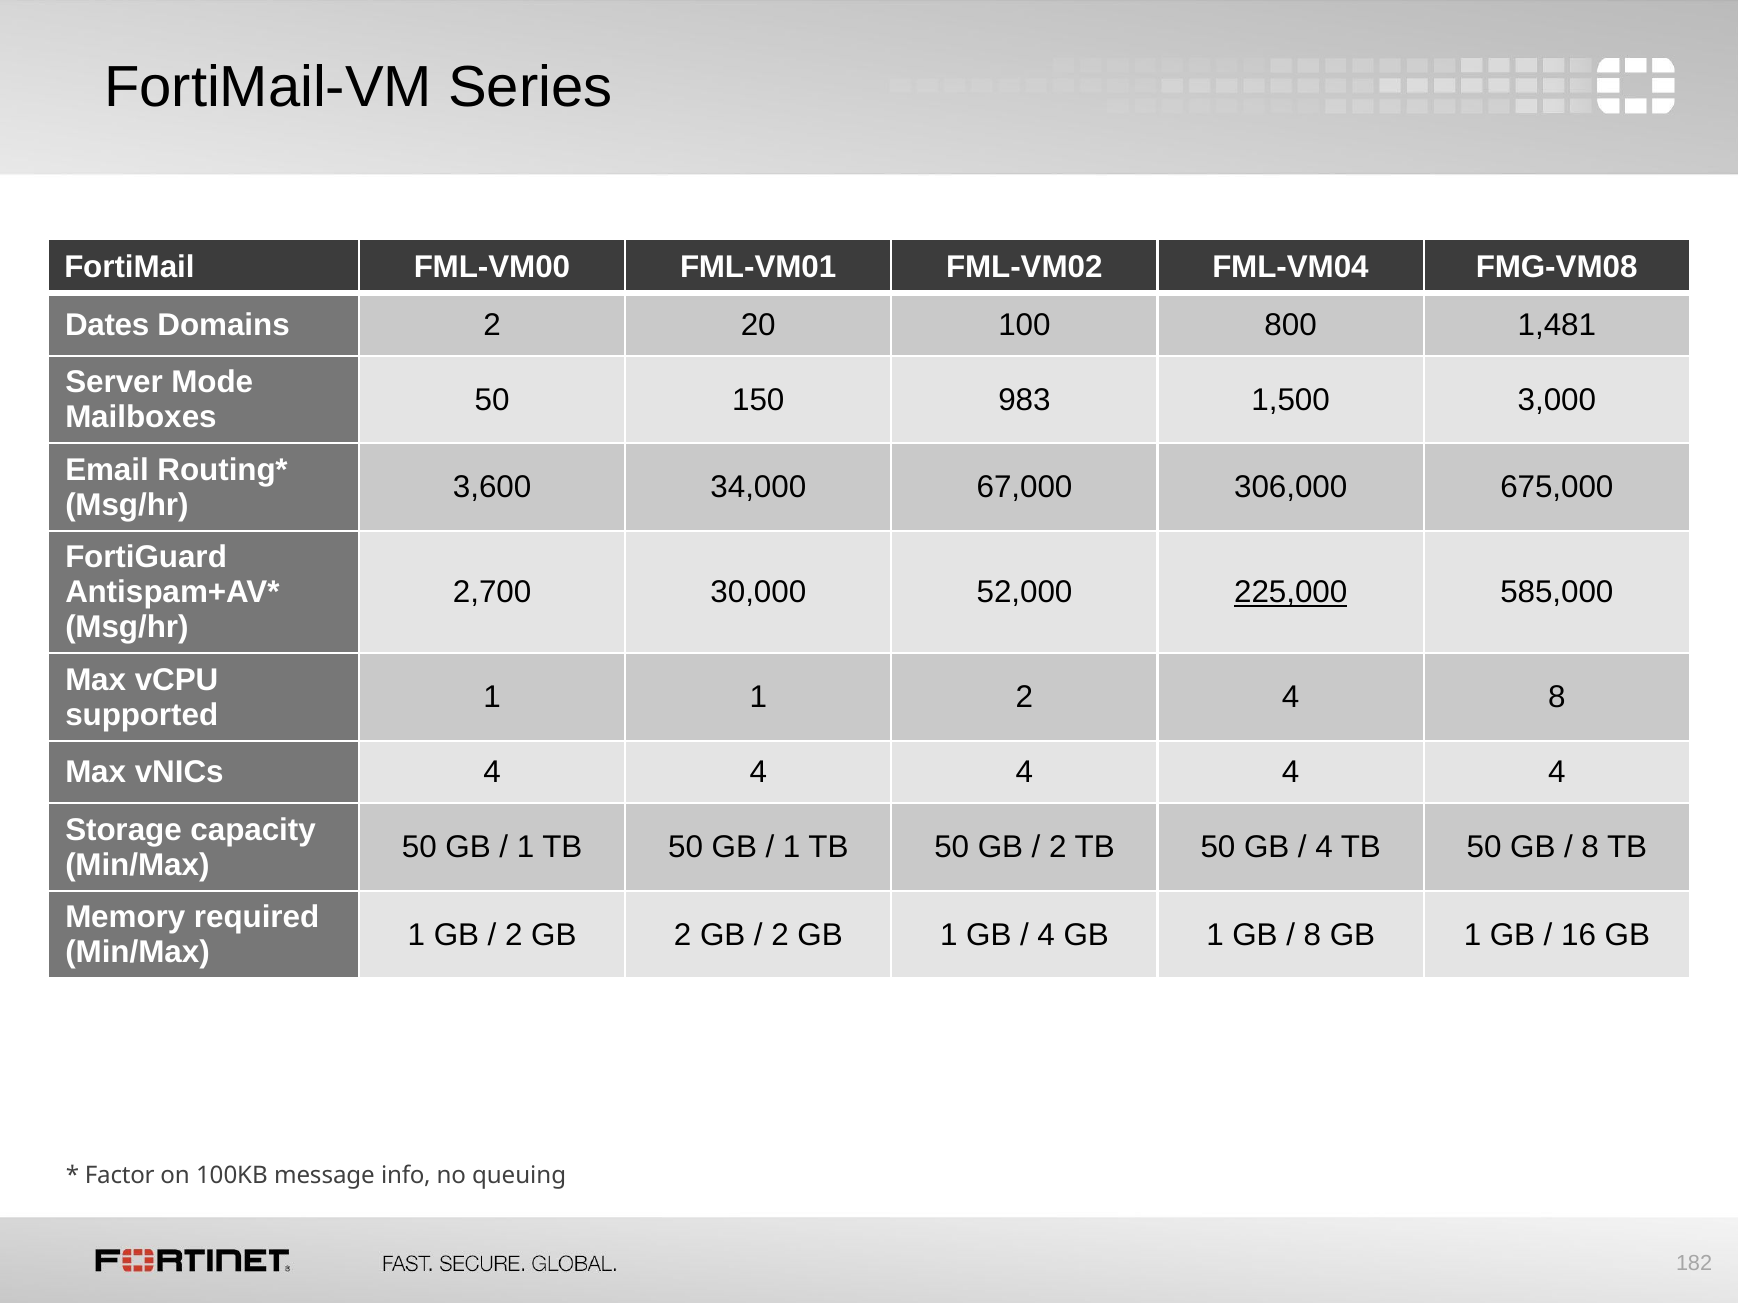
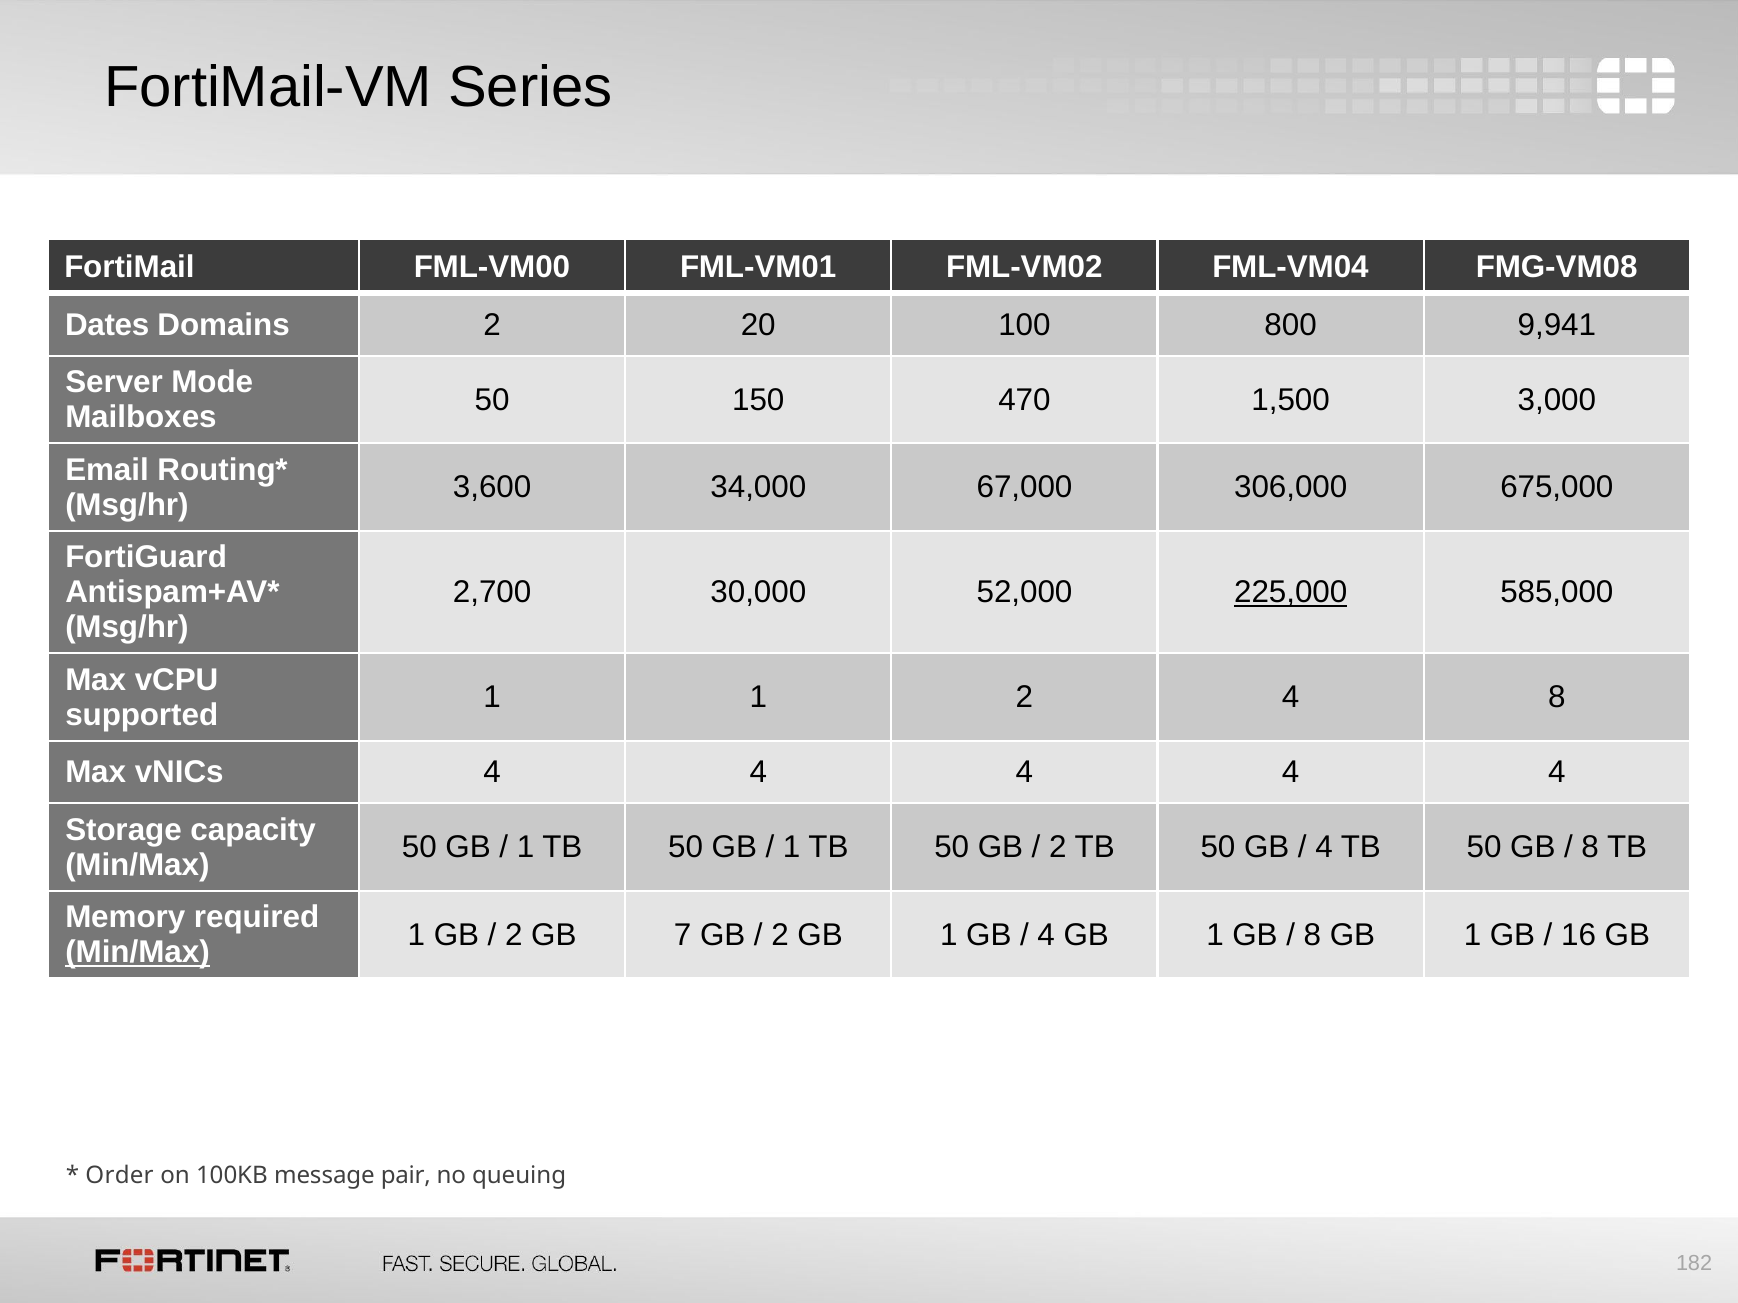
1,481: 1,481 -> 9,941 (1557, 325)
983: 983 -> 470 (1024, 400)
GB 2: 2 -> 7 (683, 935)
Min/Max underline: none -> present (138, 953)
Factor: Factor -> Order (120, 1176)
info: info -> pair (406, 1176)
